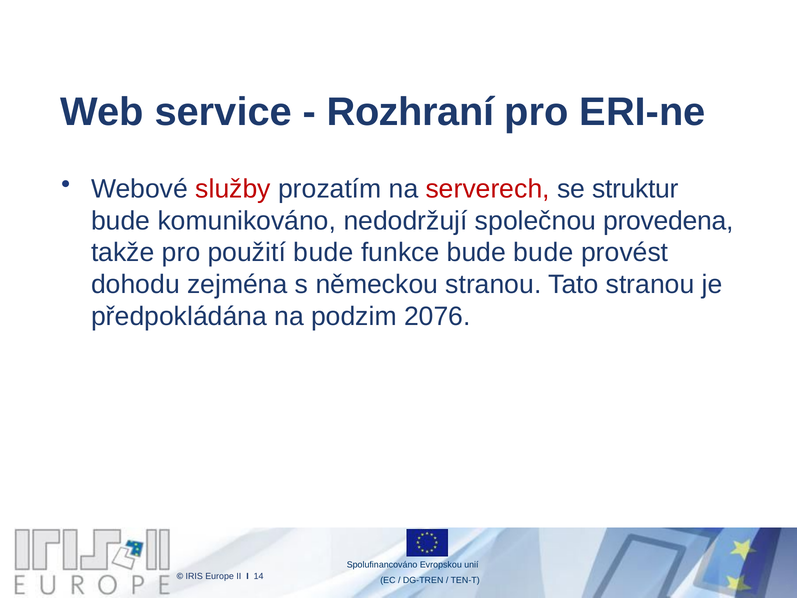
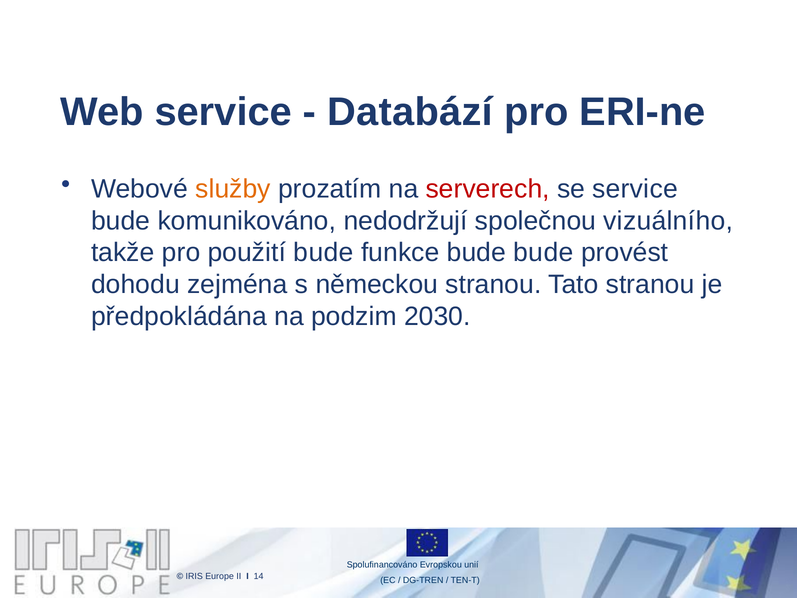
Rozhraní: Rozhraní -> Databází (410, 112)
služby colour: red -> orange (233, 189)
se struktur: struktur -> service (635, 189)
provedena: provedena -> vizuálního (668, 221)
2076: 2076 -> 2030 (437, 316)
